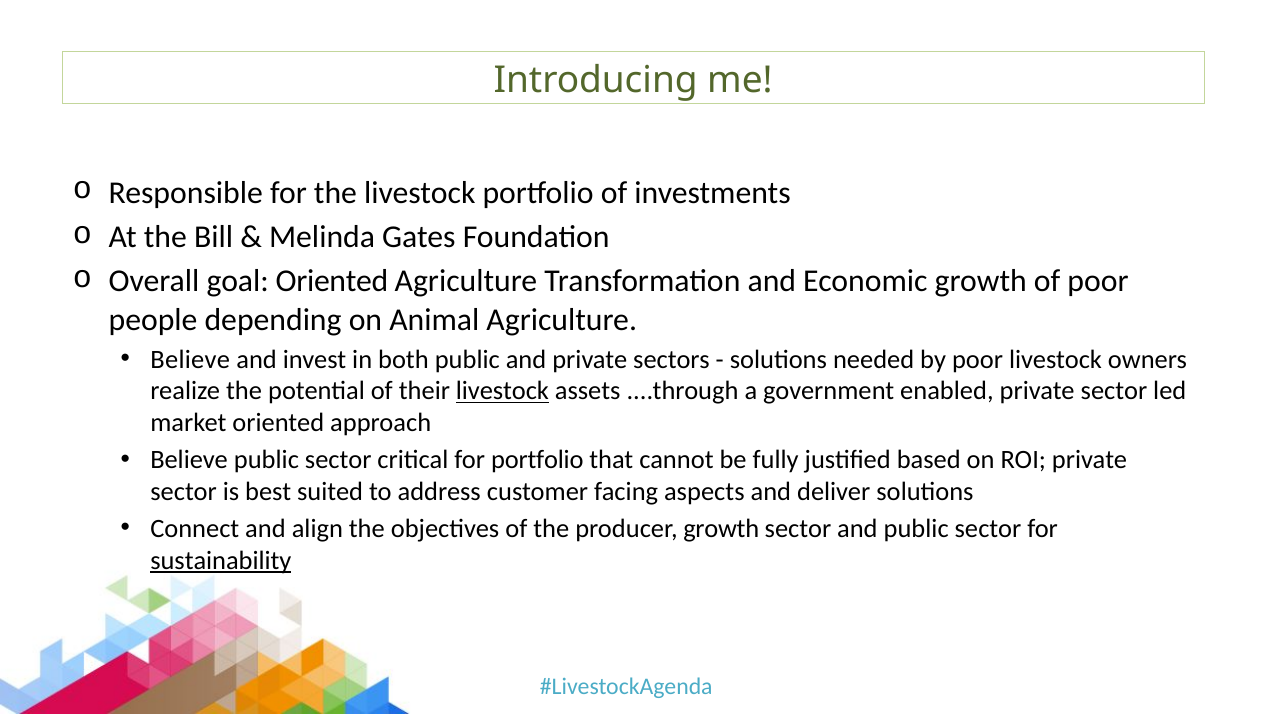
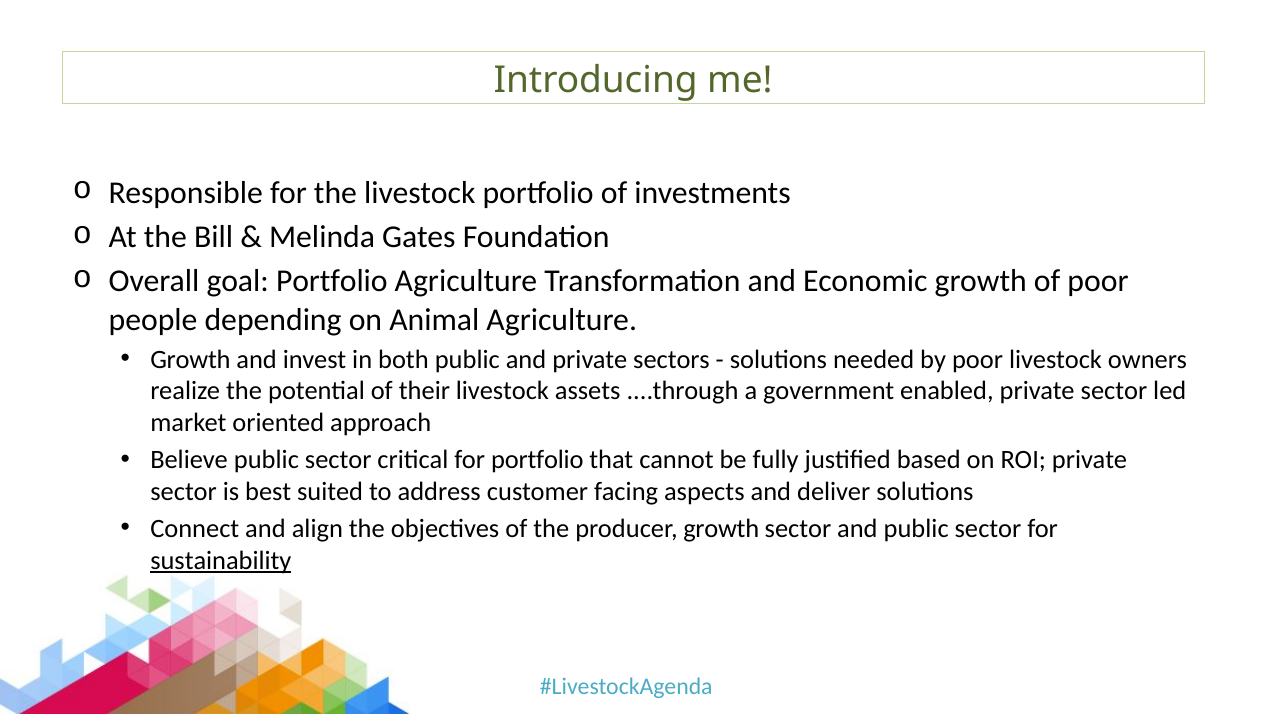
goal Oriented: Oriented -> Portfolio (332, 281)
Believe: Believe -> Growth (190, 359)
livestock underline: present -> none (502, 391)
